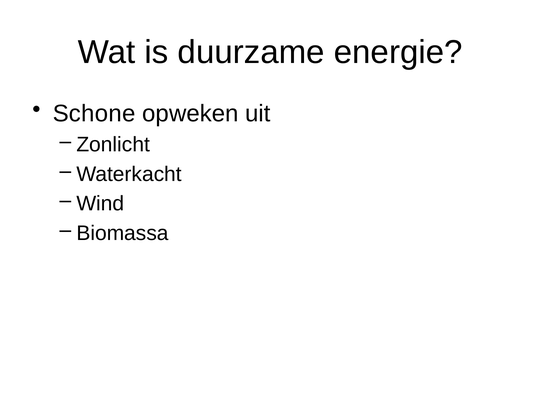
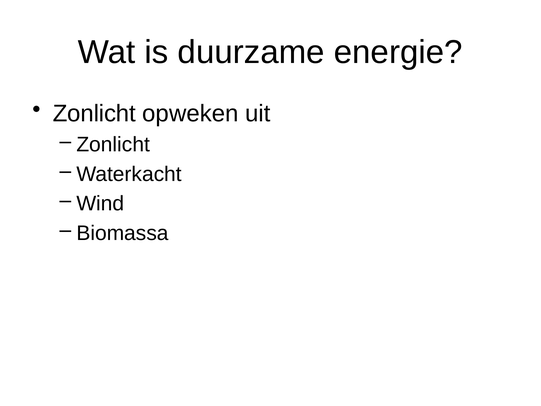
Schone: Schone -> Zonlicht (94, 113)
